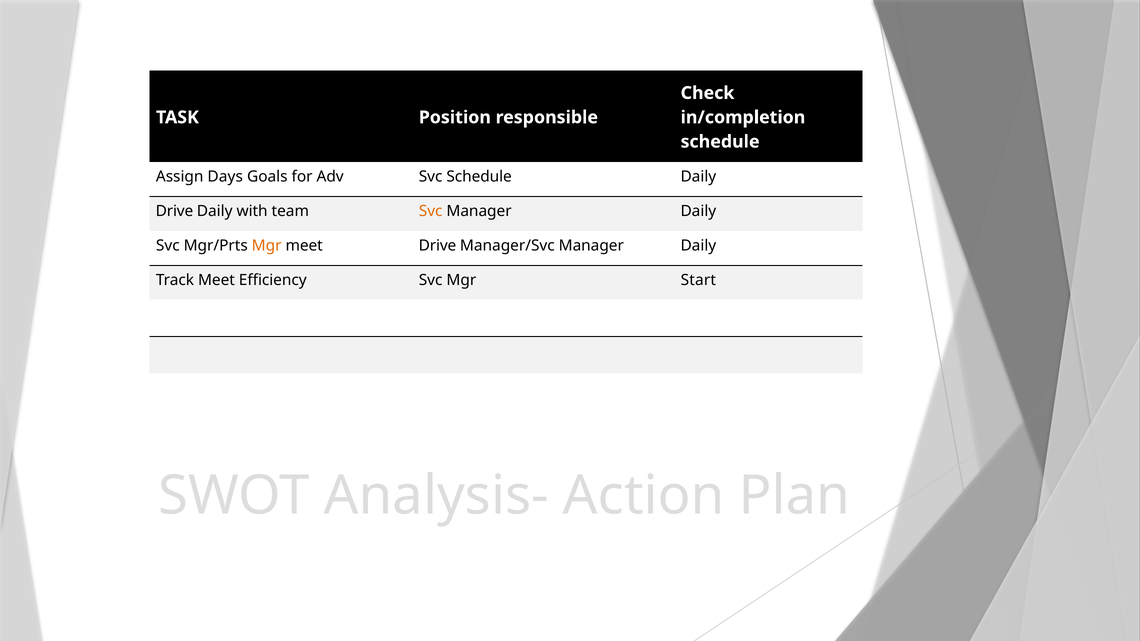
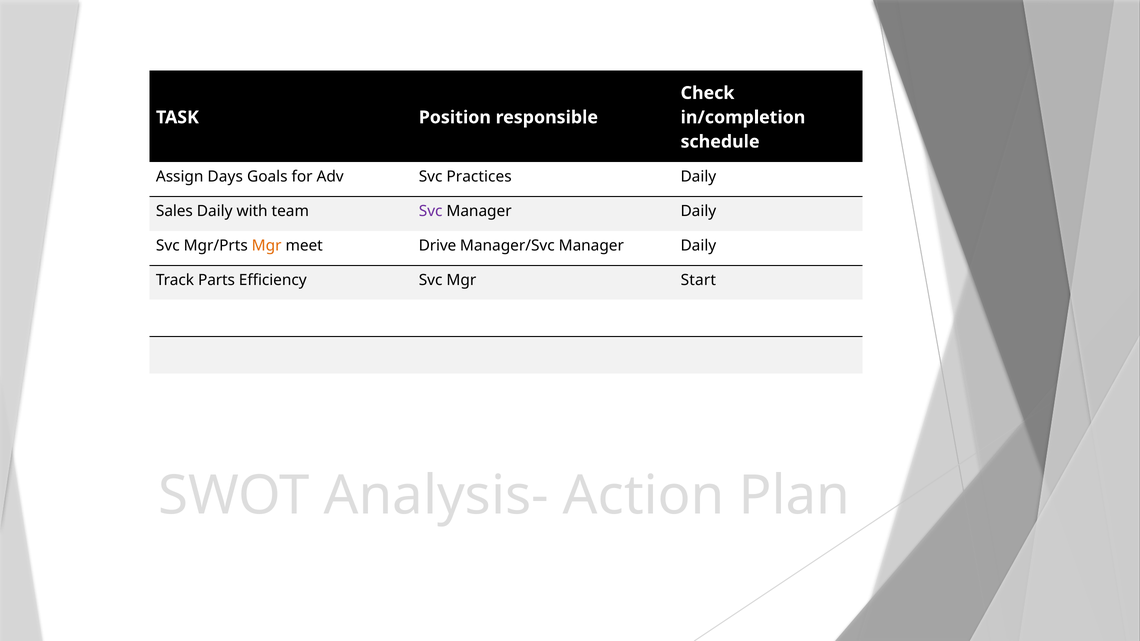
Svc Schedule: Schedule -> Practices (479, 177)
Drive: Drive -> Sales (174, 211)
Svc colour: orange -> purple (431, 211)
Track Meet: Meet -> Parts (216, 280)
